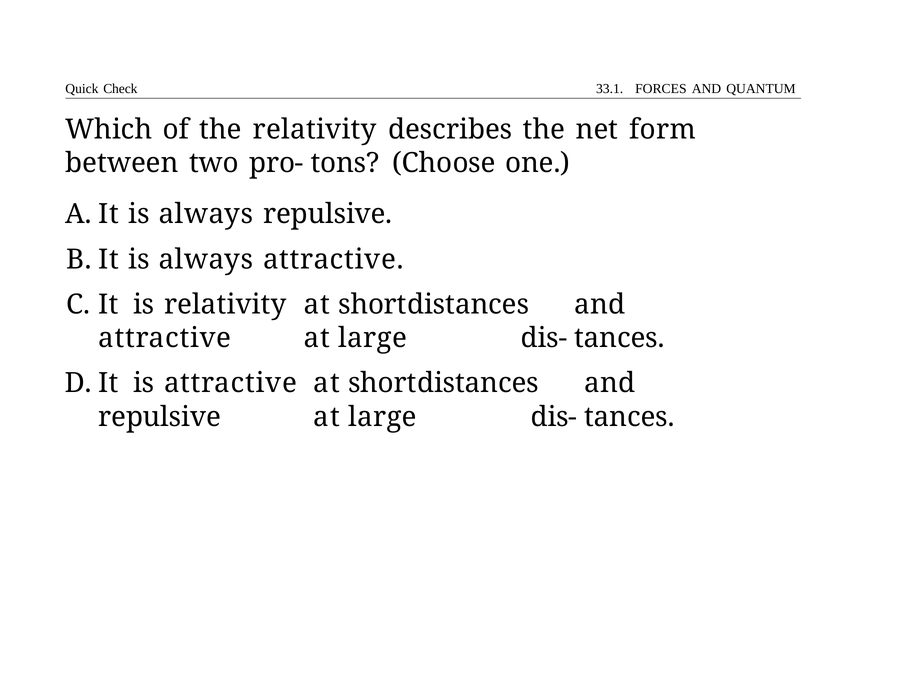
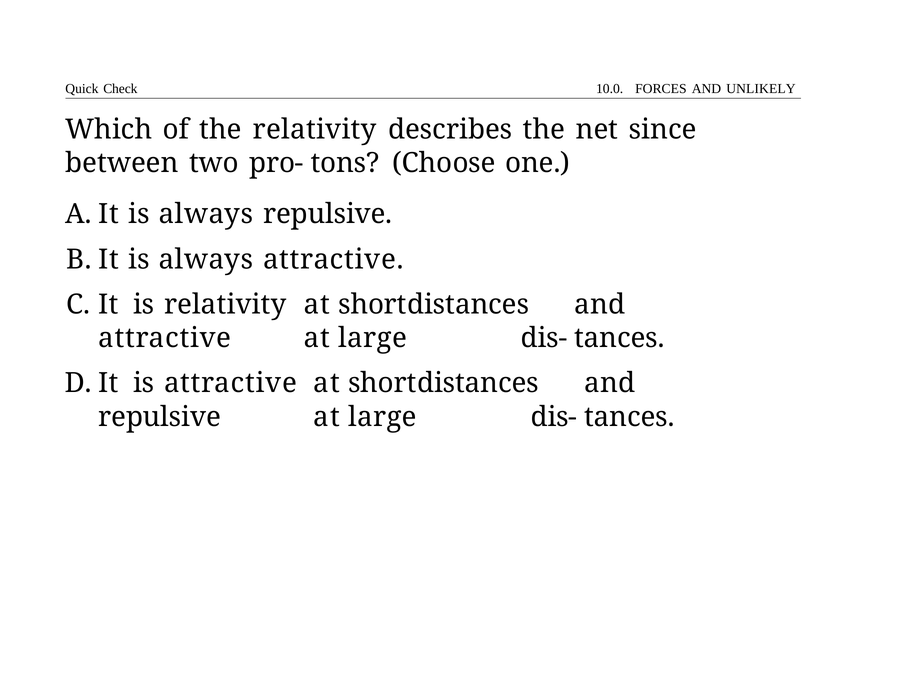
33.1: 33.1 -> 10.0 (610, 89)
QUANTUM: QUANTUM -> UNLIKELY (761, 89)
form: form -> since (663, 129)
